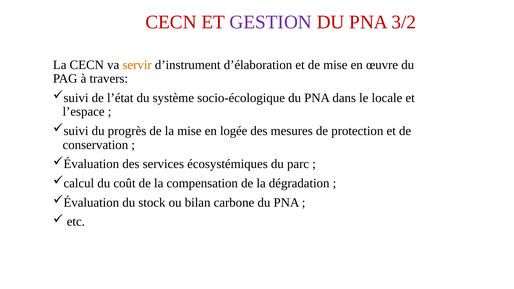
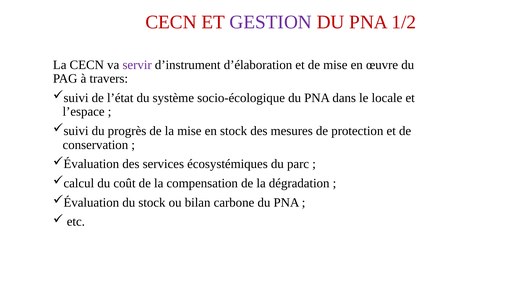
3/2: 3/2 -> 1/2 (404, 22)
servir colour: orange -> purple (137, 65)
en logée: logée -> stock (234, 131)
